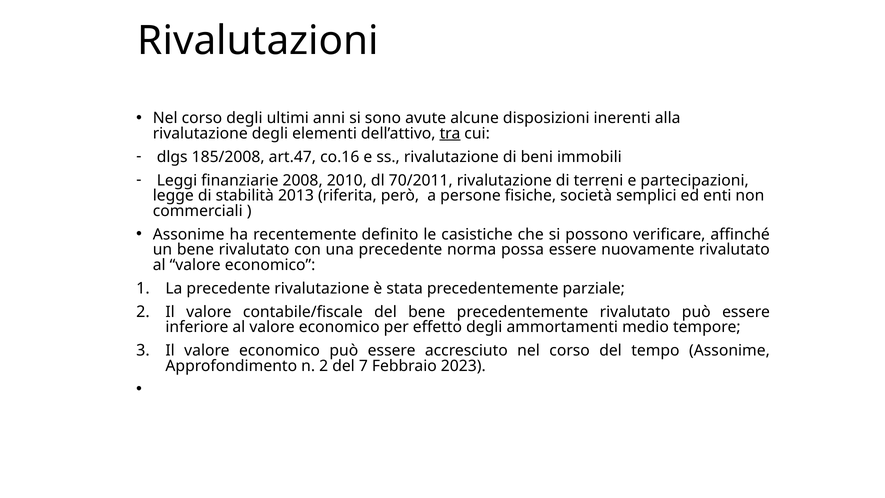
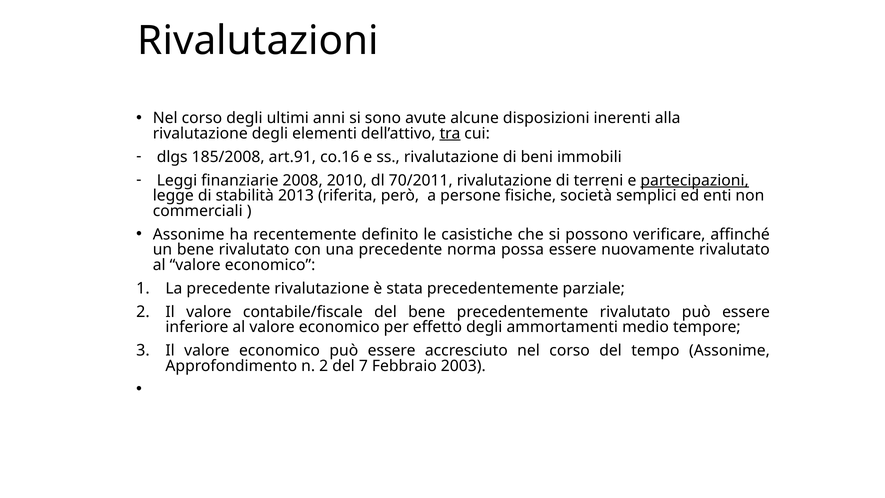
art.47: art.47 -> art.91 (292, 157)
partecipazioni underline: none -> present (695, 180)
2023: 2023 -> 2003 (463, 366)
